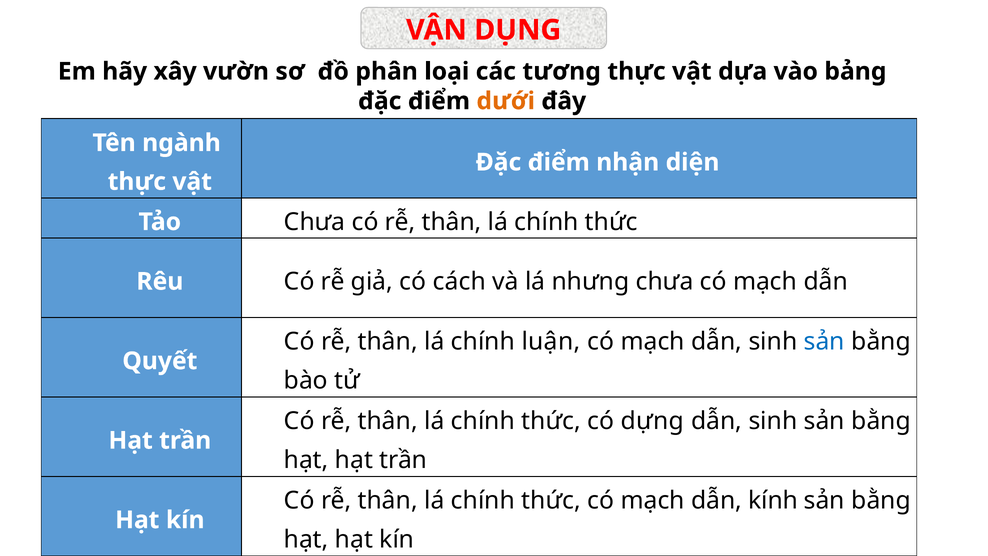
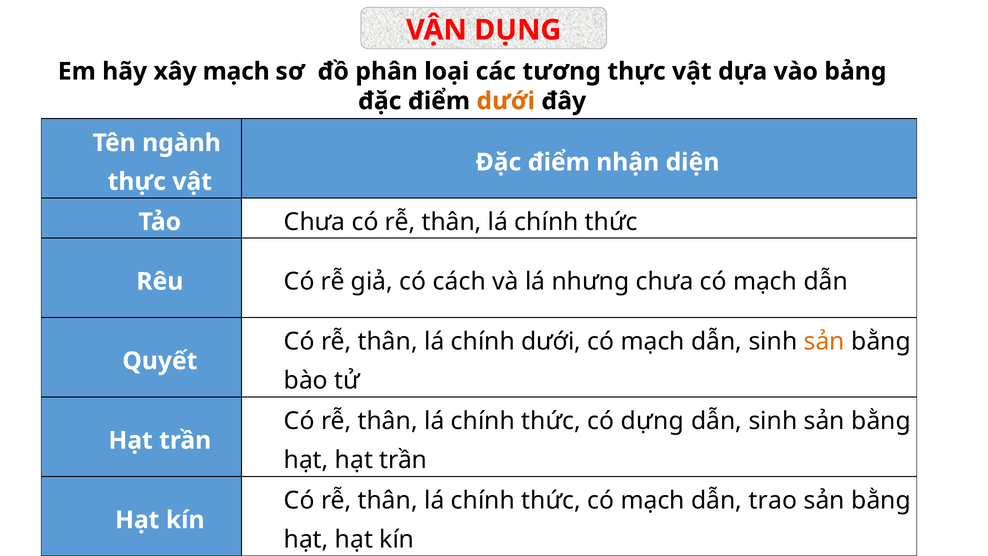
xây vườn: vườn -> mạch (236, 71)
chính luận: luận -> dưới (551, 342)
sản colour: blue -> orange (824, 342)
kính: kính -> trao (773, 500)
